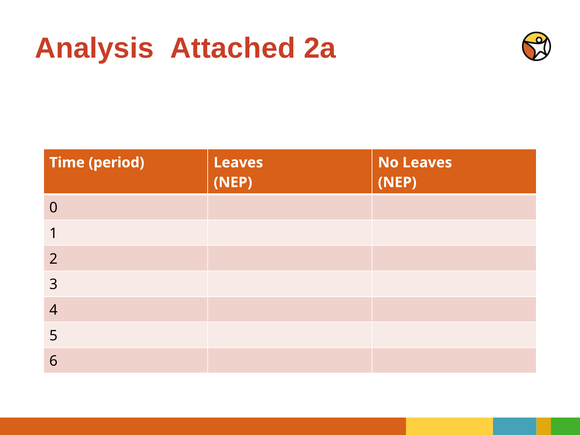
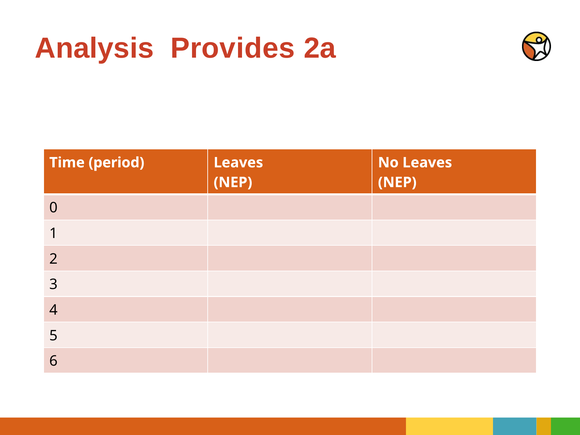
Attached: Attached -> Provides (233, 48)
